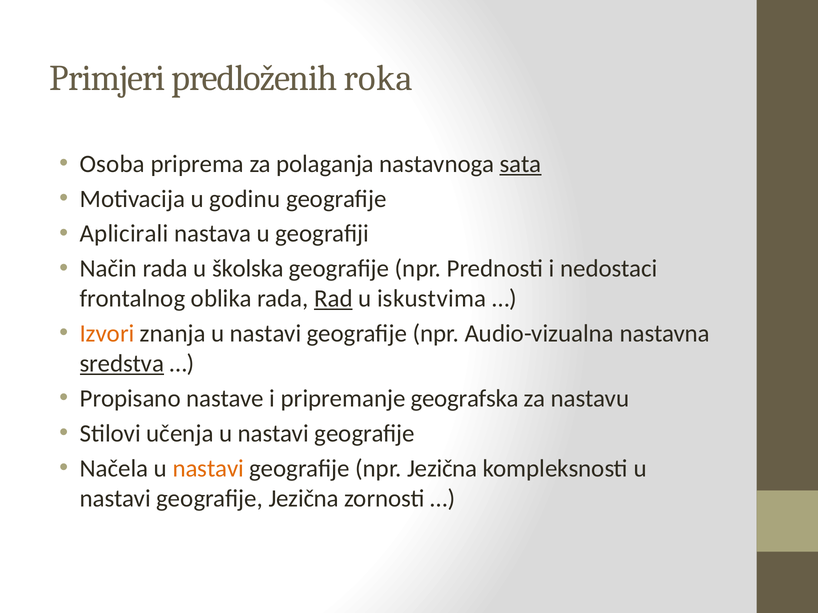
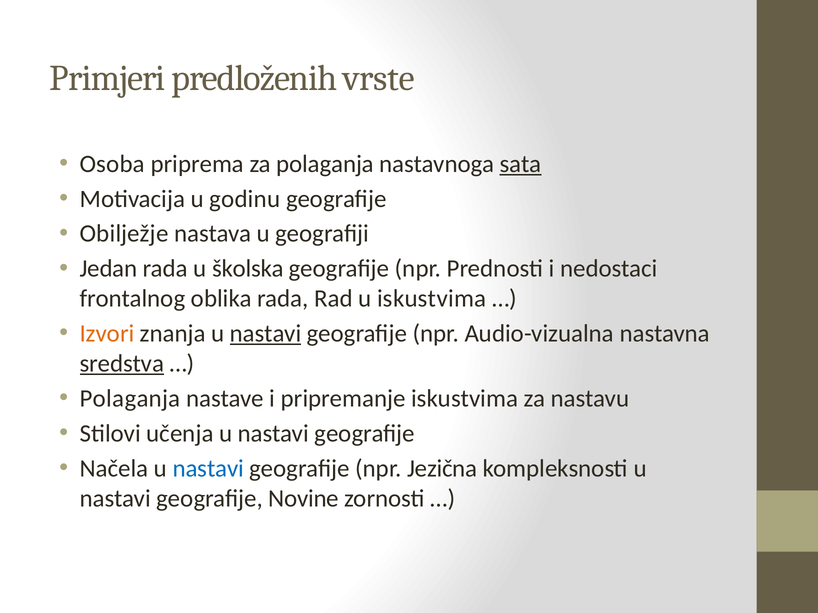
roka: roka -> vrste (379, 78)
Aplicirali: Aplicirali -> Obilježje (124, 234)
Način: Način -> Jedan (109, 269)
Rad underline: present -> none (333, 299)
nastavi underline: none -> present (266, 334)
Propisano: Propisano -> Polaganja (130, 399)
pripremanje geografska: geografska -> iskustvima (465, 399)
nastavi colour: orange -> blue (208, 469)
geografije Jezična: Jezična -> Novine (304, 499)
